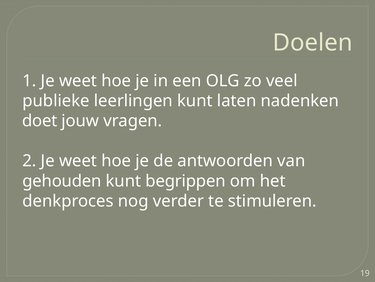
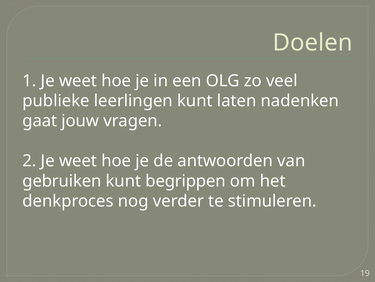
doet: doet -> gaat (40, 121)
gehouden: gehouden -> gebruiken (62, 181)
